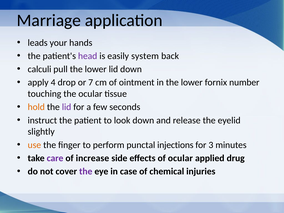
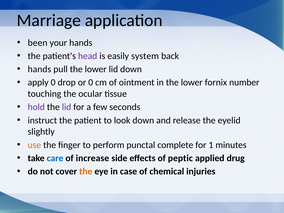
leads: leads -> been (38, 43)
calculi: calculi -> hands (39, 69)
apply 4: 4 -> 0 (53, 82)
or 7: 7 -> 0 (91, 82)
hold colour: orange -> purple (36, 107)
injections: injections -> complete (175, 145)
3: 3 -> 1 (211, 145)
care colour: purple -> blue (55, 158)
of ocular: ocular -> peptic (180, 158)
the colour: purple -> orange (86, 171)
